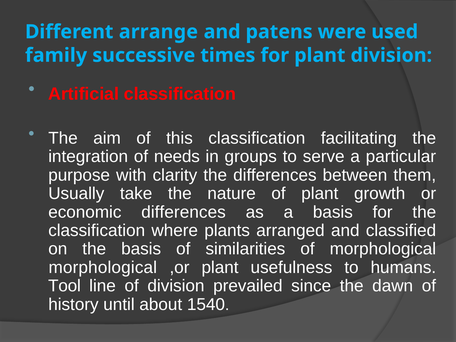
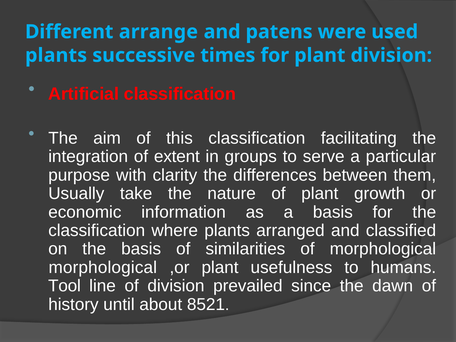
family: family -> plants (56, 55)
needs: needs -> extent (177, 157)
economic differences: differences -> information (184, 212)
1540: 1540 -> 8521 (206, 304)
